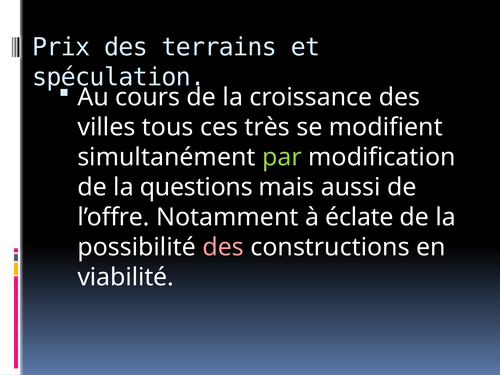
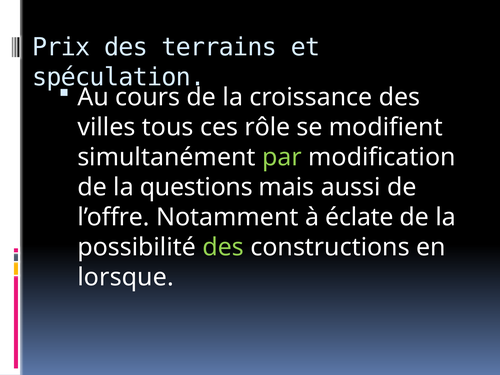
très: très -> rôle (267, 127)
des colour: pink -> light green (223, 247)
viabilité: viabilité -> lorsque (126, 277)
